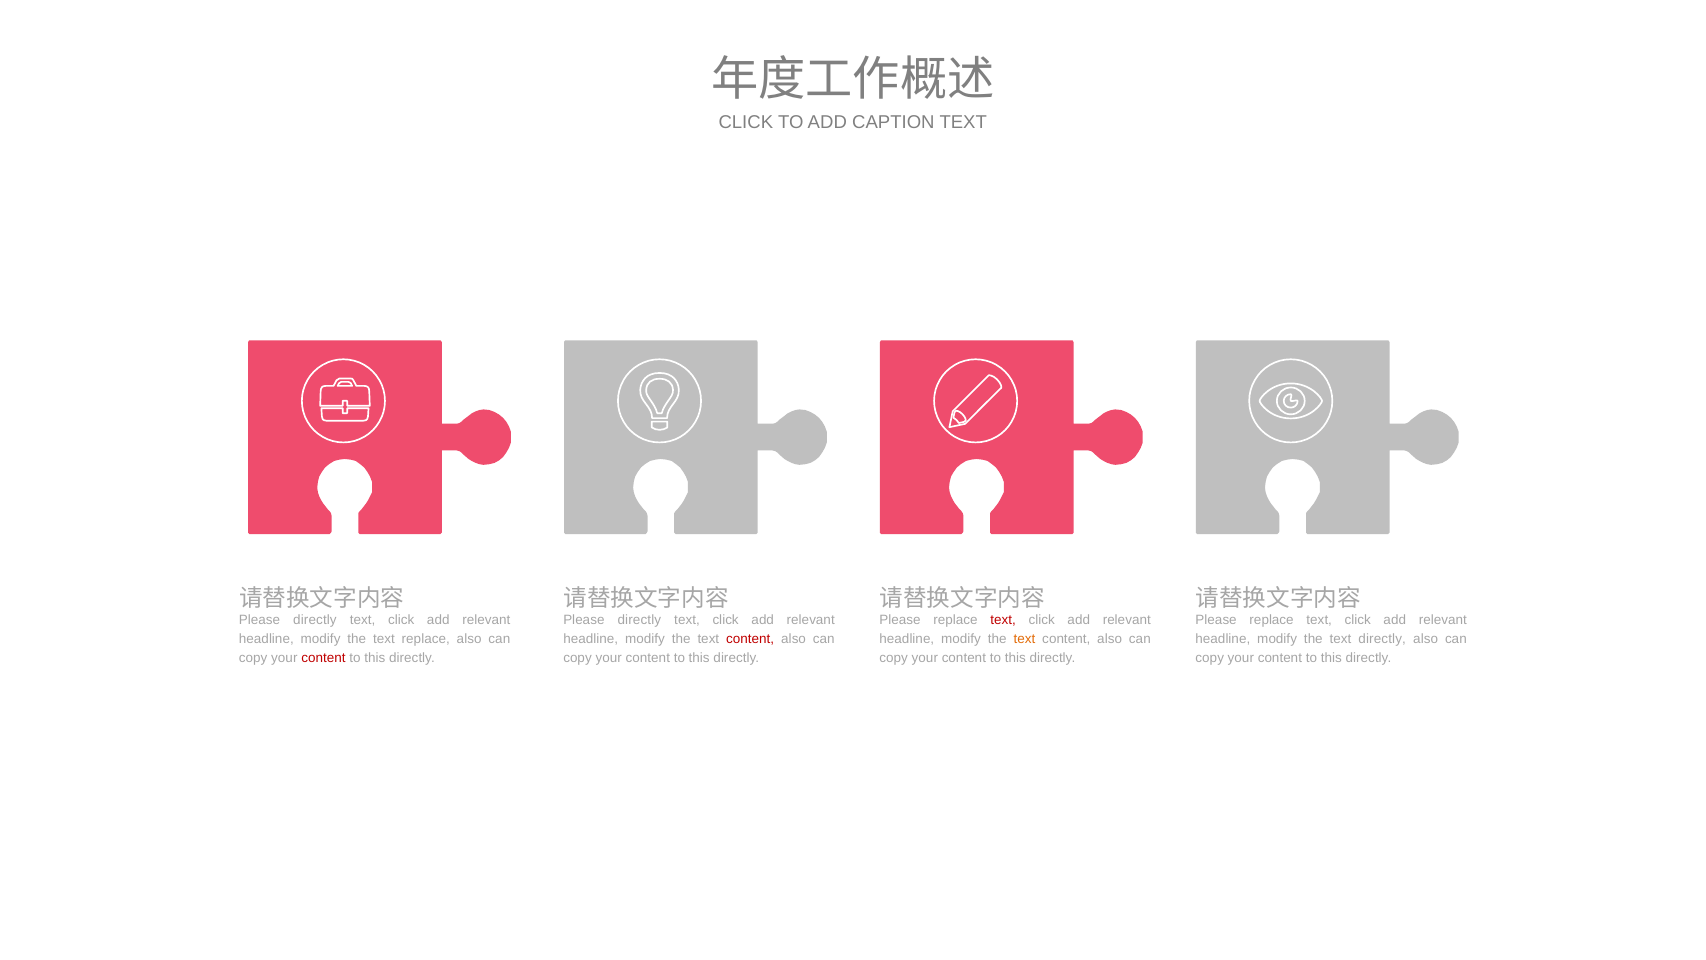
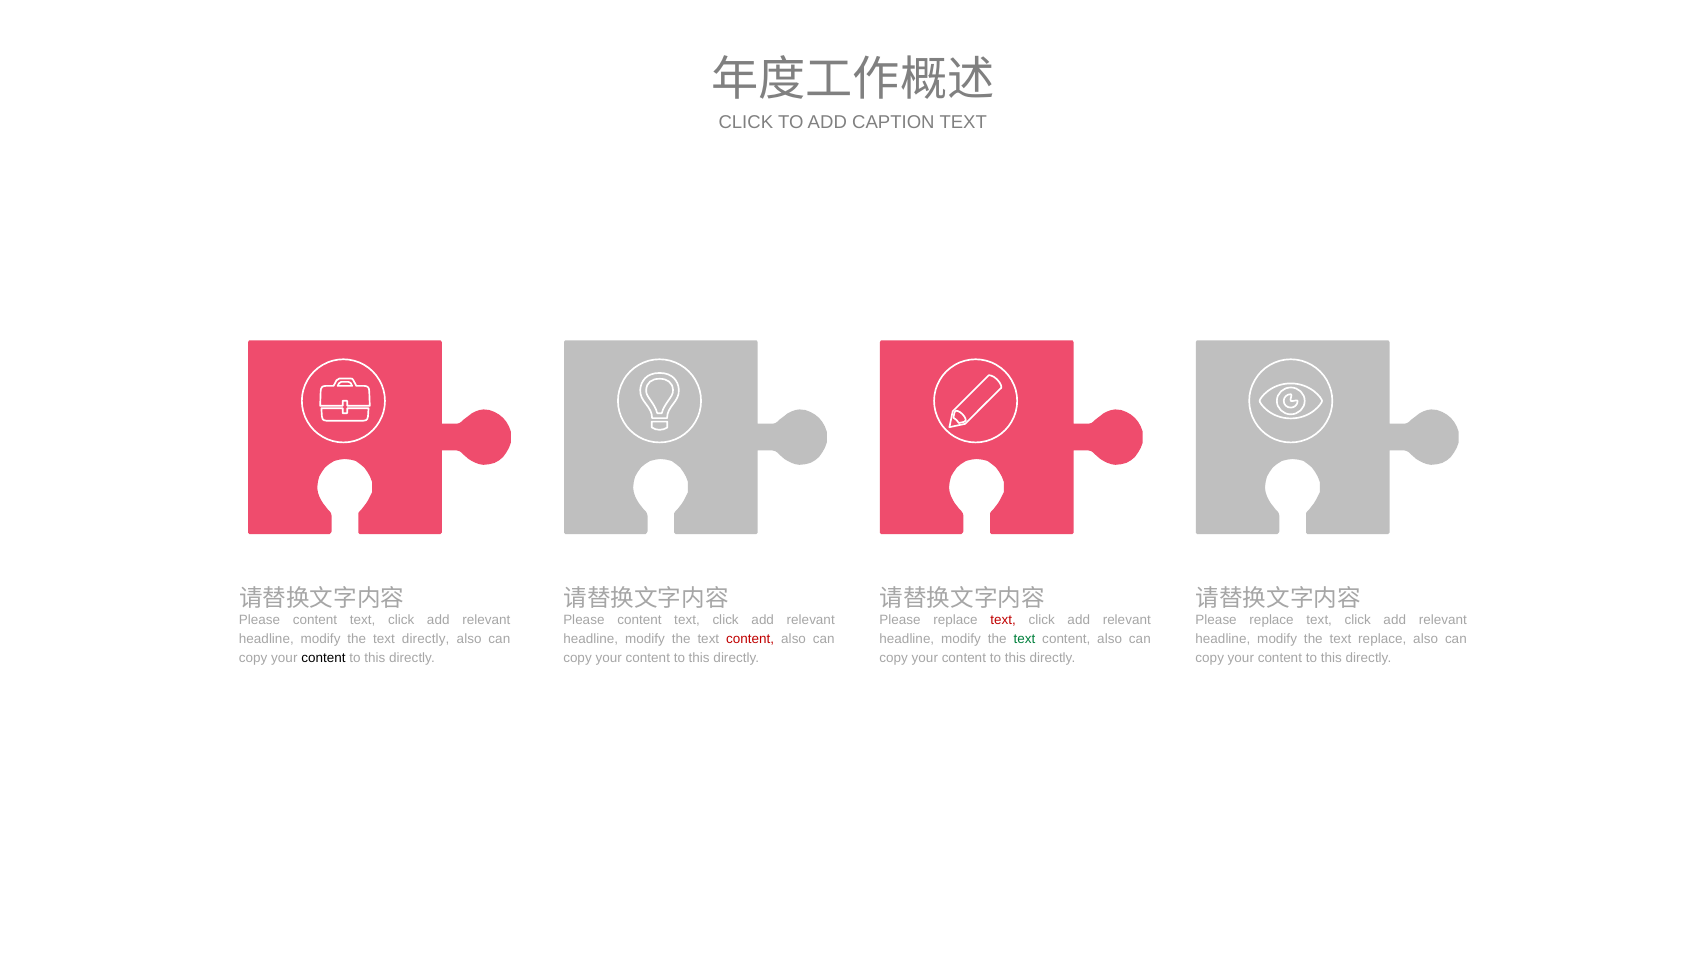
directly: directly -> content (315, 619)
directly: directly -> content (639, 619)
text replace: replace -> directly (426, 639)
text colour: orange -> green (1024, 639)
text directly: directly -> replace (1382, 639)
content colour: red -> black (323, 658)
